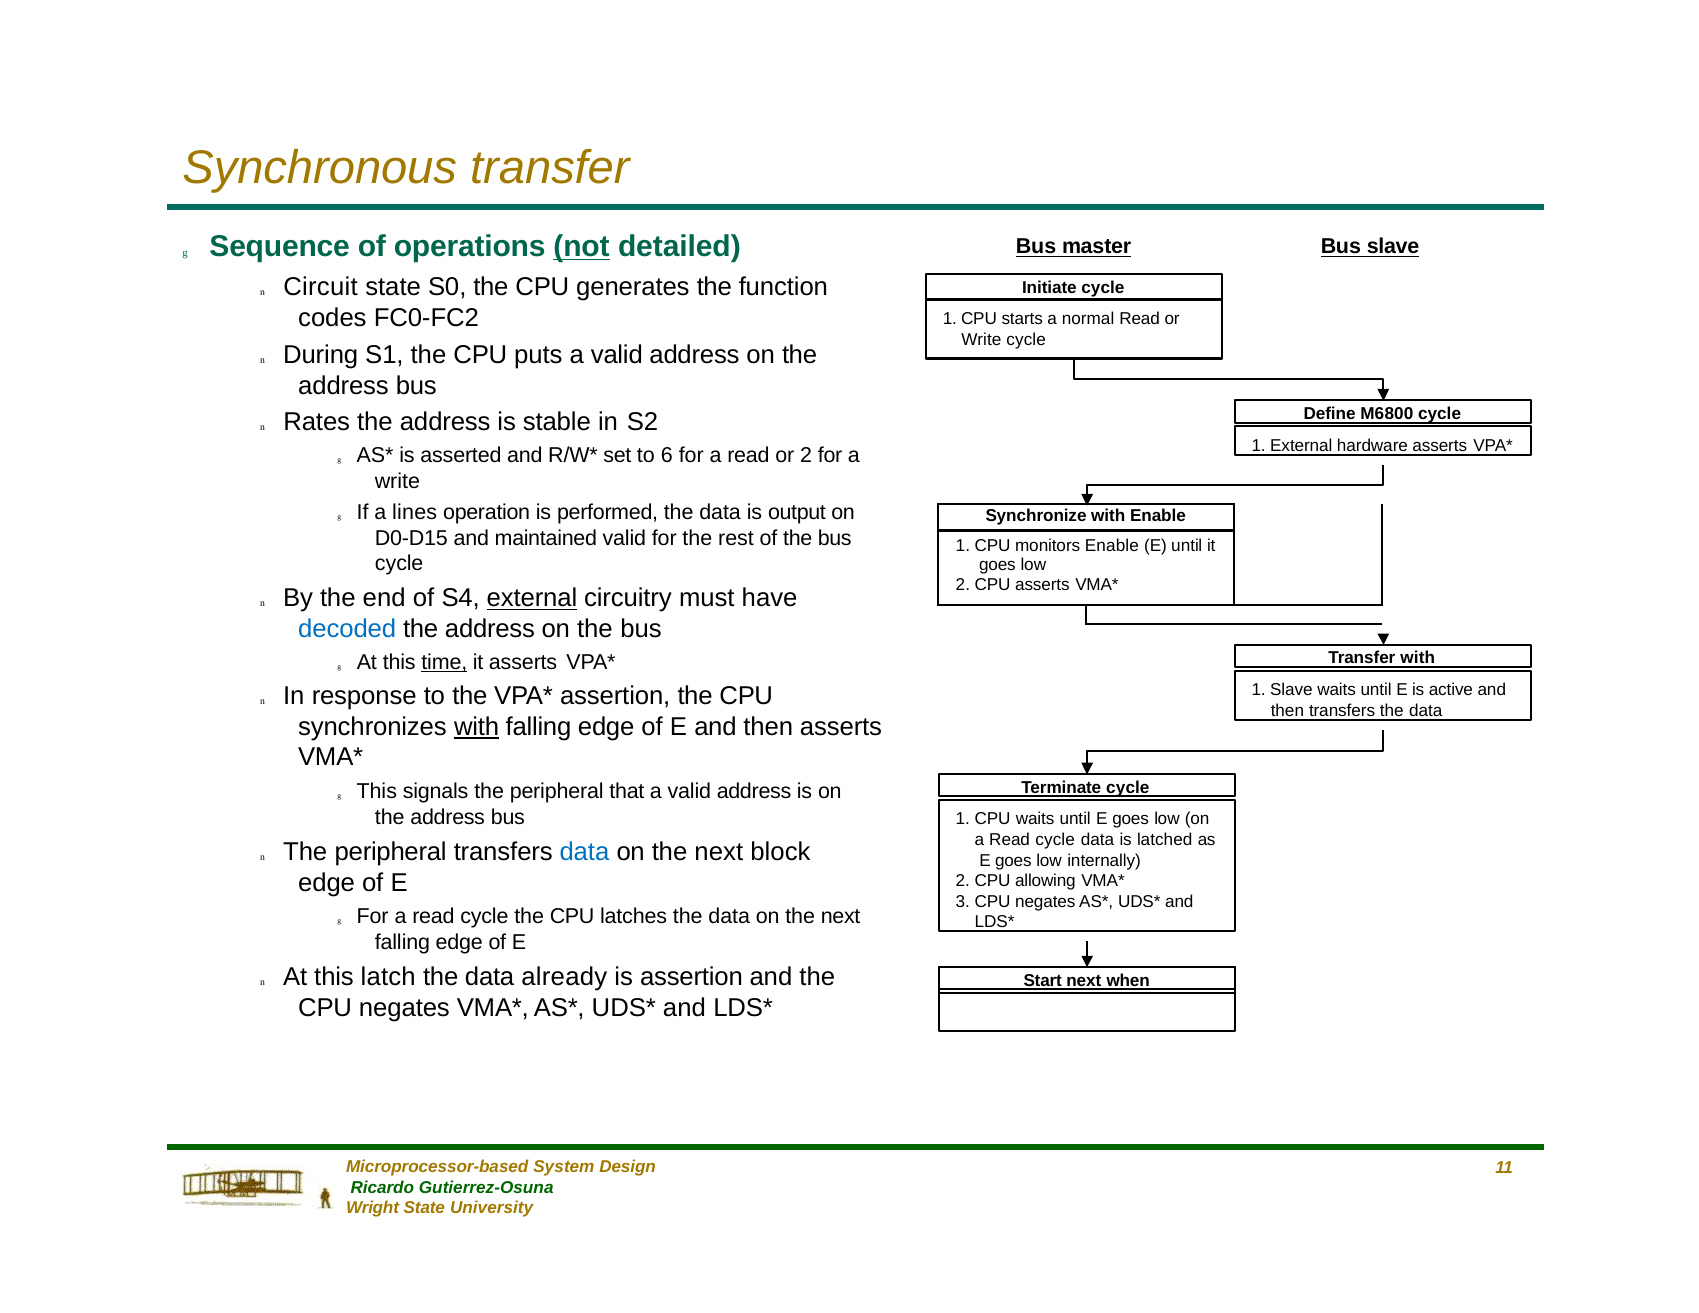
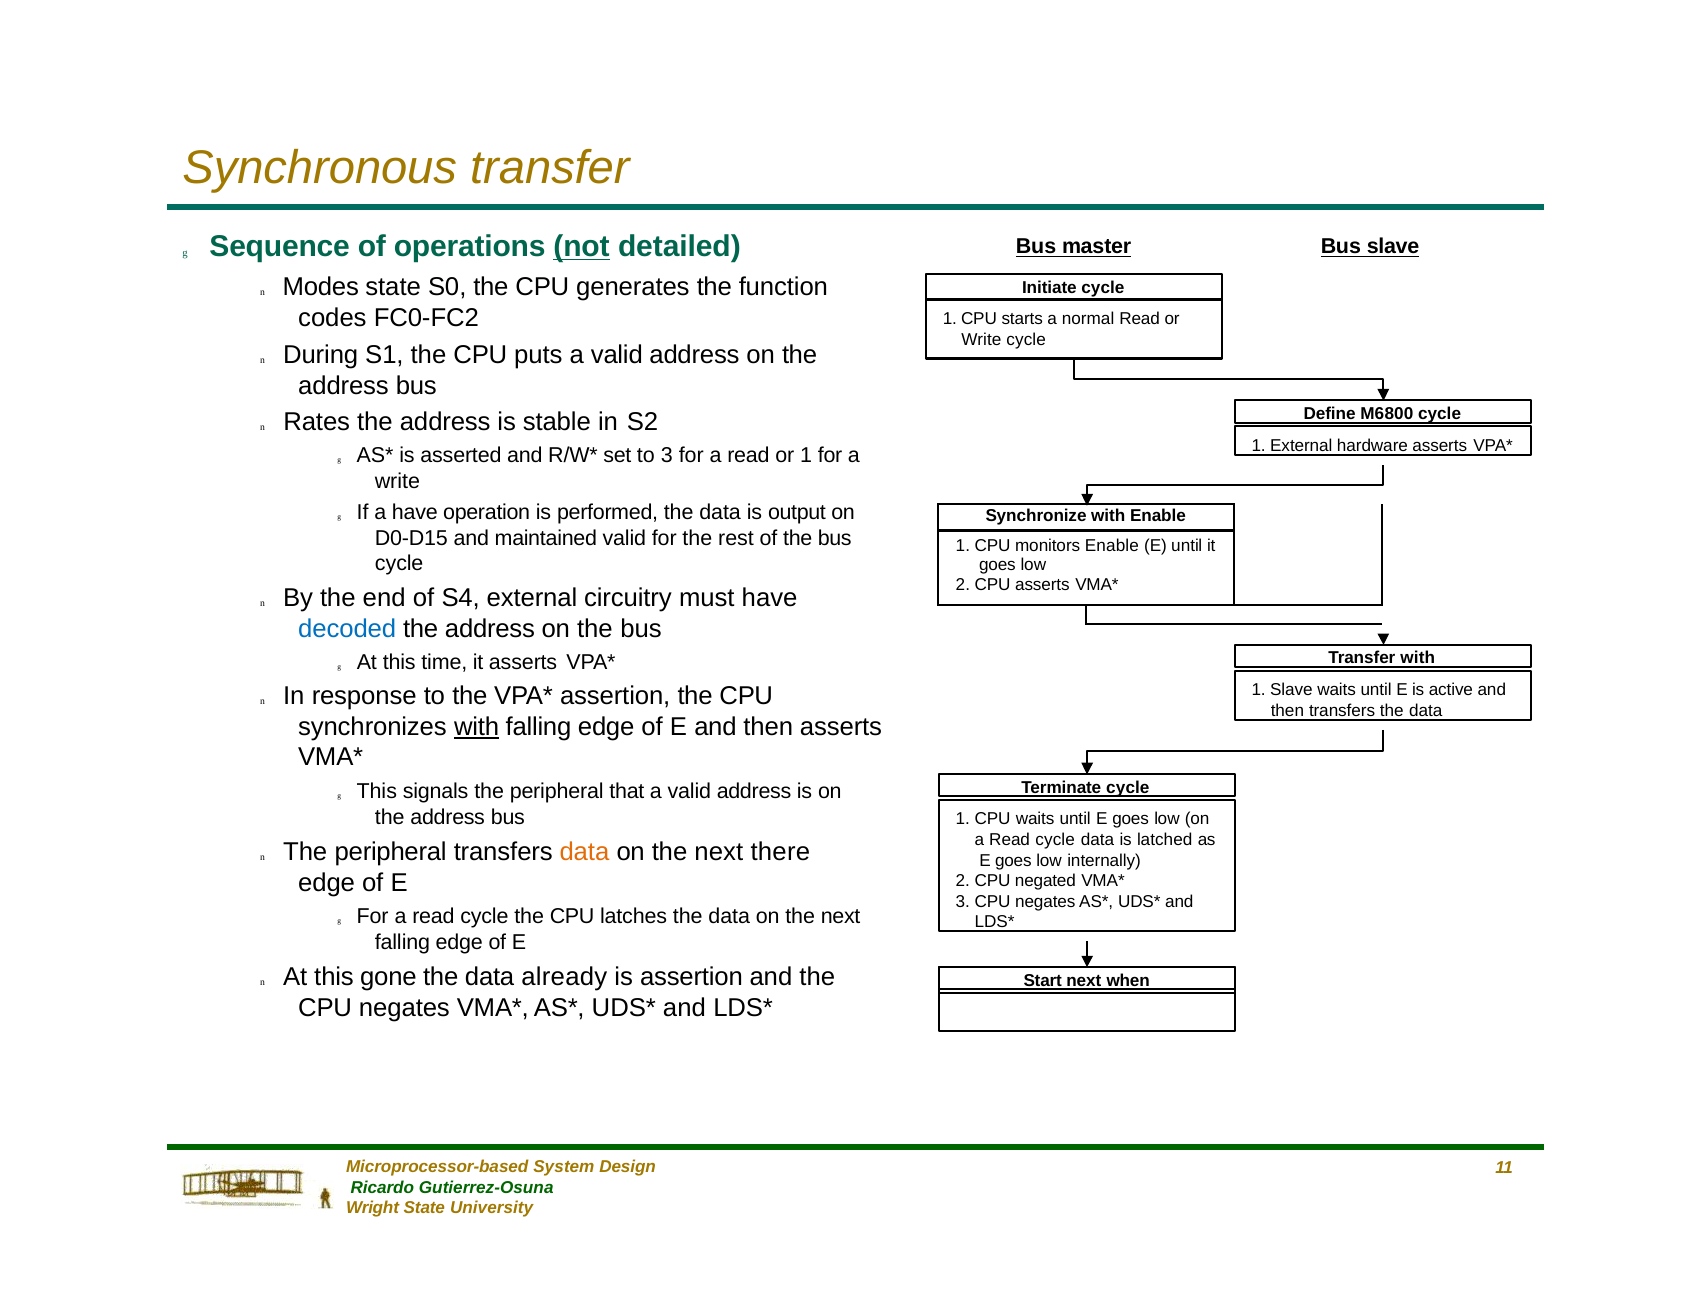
Circuit: Circuit -> Modes (321, 287)
to 6: 6 -> 3 (667, 455)
or 2: 2 -> 1 (806, 455)
a lines: lines -> have (415, 512)
external underline: present -> none (532, 598)
time underline: present -> none (444, 662)
data colour: blue -> orange (584, 852)
block: block -> there (780, 852)
allowing: allowing -> negated (1045, 881)
latch: latch -> gone (388, 977)
